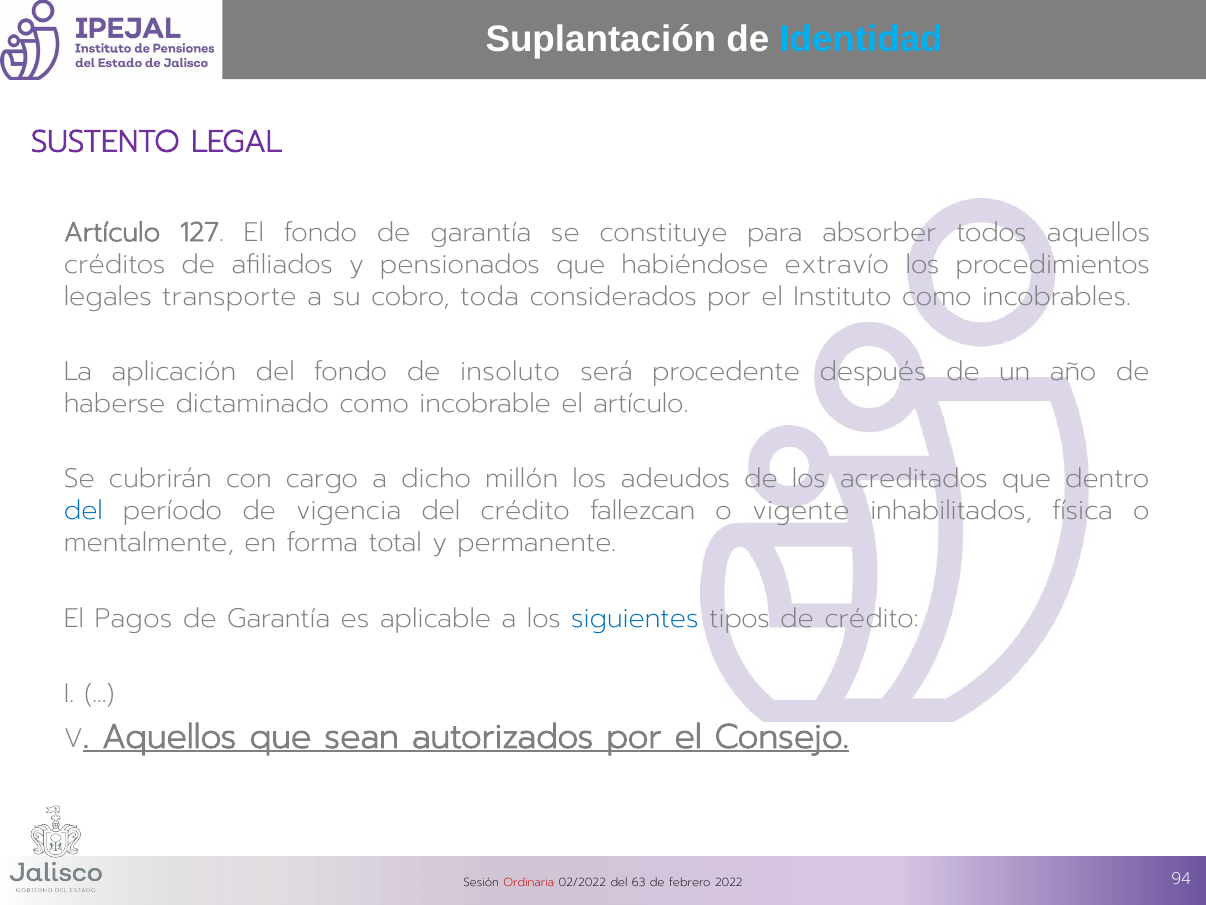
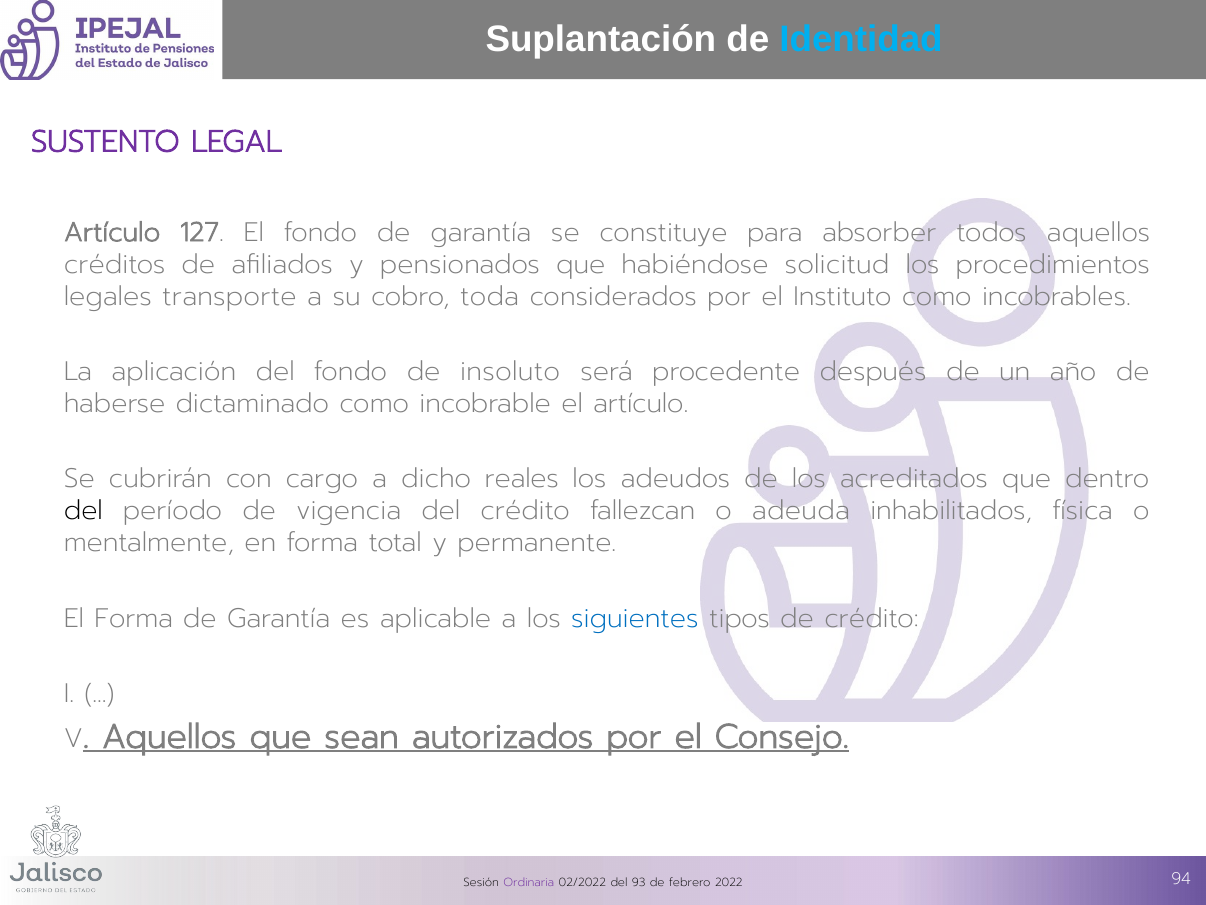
extravío: extravío -> solicitud (837, 264)
millón: millón -> reales (522, 479)
del colour: blue -> black (83, 511)
vigente: vigente -> adeuda (801, 511)
El Pagos: Pagos -> Forma (134, 618)
Ordinaria colour: red -> purple (529, 882)
63: 63 -> 93 (639, 882)
